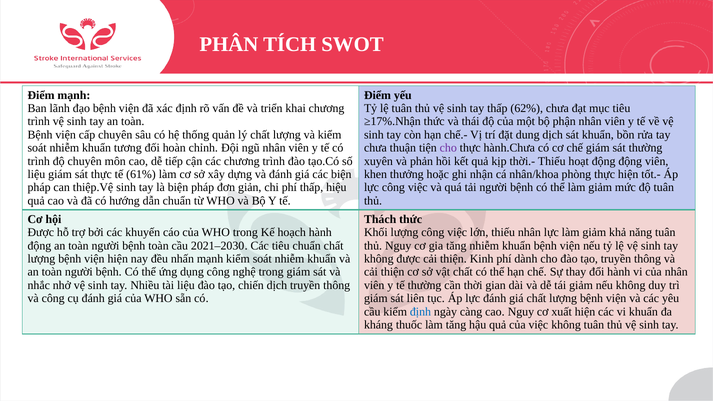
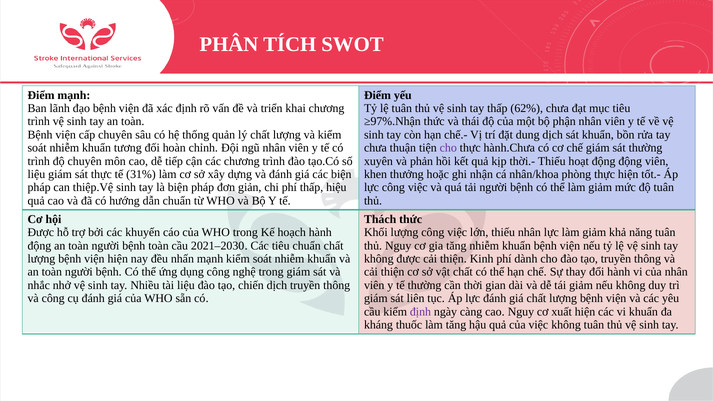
≥17%.Nhận: ≥17%.Nhận -> ≥97%.Nhận (392, 122)
61%: 61% -> 31% (141, 174)
định colour: blue -> purple (420, 312)
